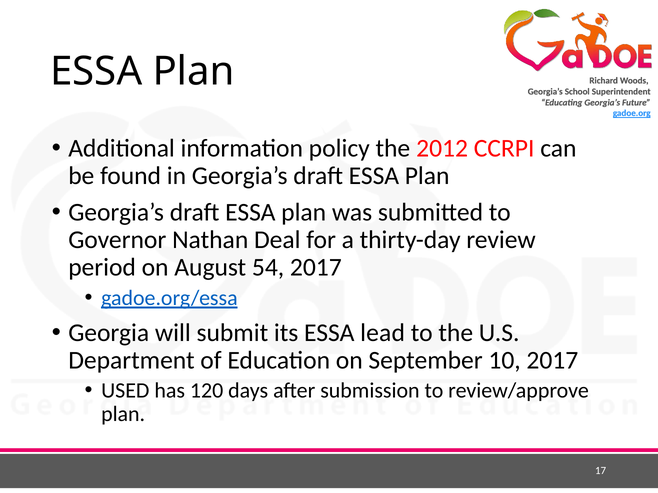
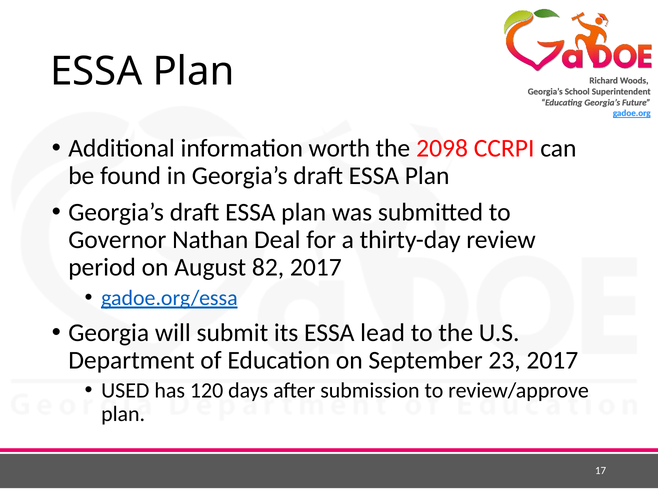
policy: policy -> worth (339, 148)
2012: 2012 -> 2098 (442, 148)
54: 54 -> 82 (268, 268)
10: 10 -> 23 (505, 361)
